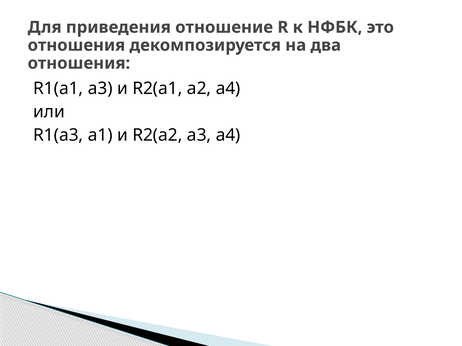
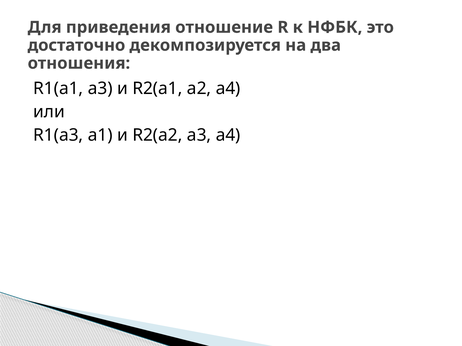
отношения: отношения -> достаточно (76, 45)
